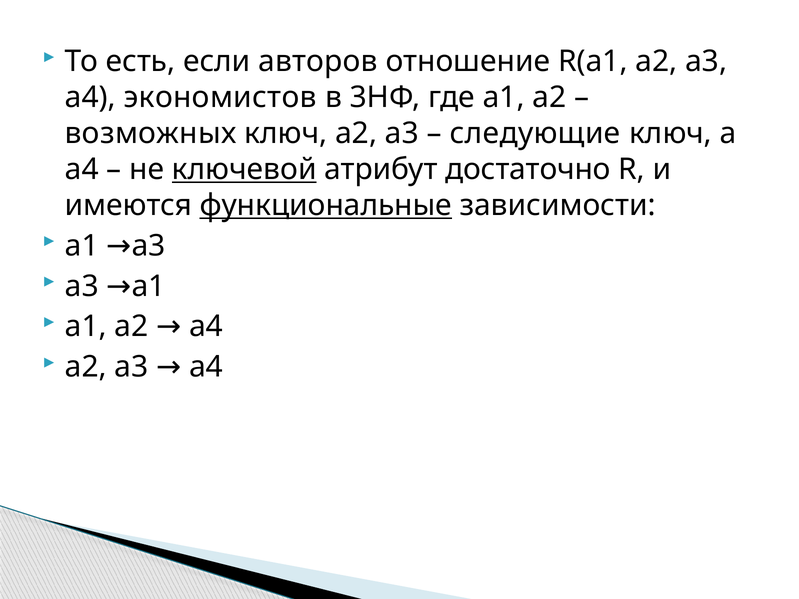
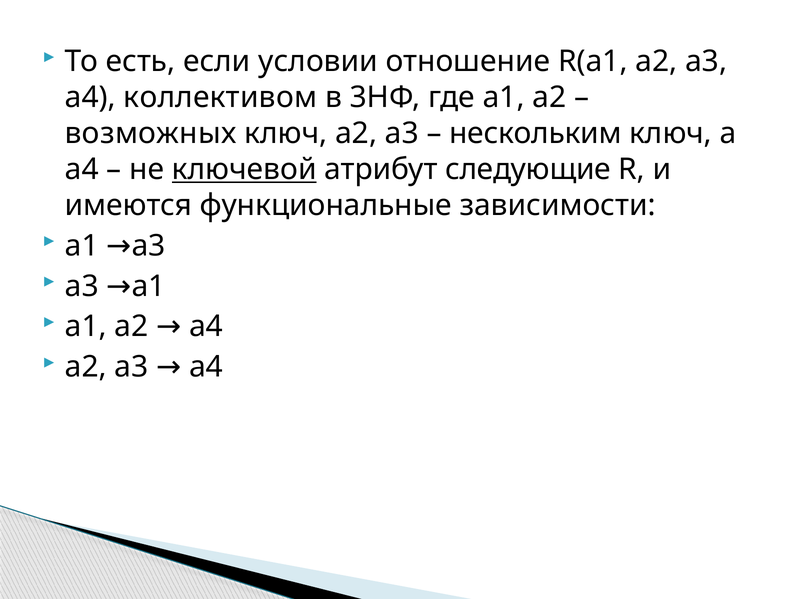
авторов: авторов -> условии (318, 61)
экономистов: экономистов -> коллективом (220, 97)
следующие: следующие -> нескольким (535, 133)
достаточно: достаточно -> следующие (528, 169)
функциональные underline: present -> none (326, 205)
